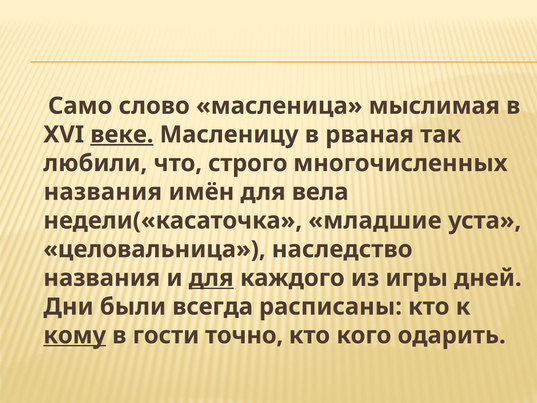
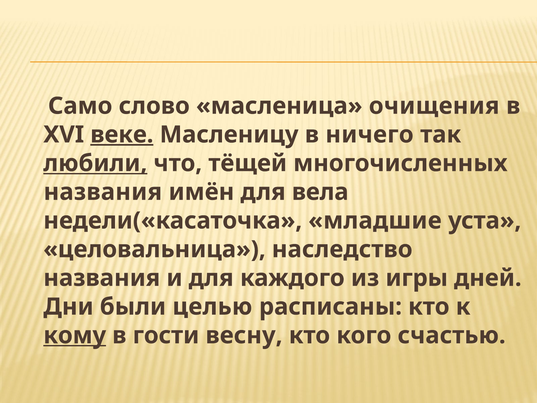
мыслимая: мыслимая -> очищения (434, 106)
рваная: рваная -> ничего (369, 135)
любили underline: none -> present (95, 163)
строго: строго -> тёщей (248, 163)
для underline: present -> none (211, 278)
всегда: всегда -> целью (212, 307)
точно: точно -> весну (244, 335)
одарить: одарить -> счастью (452, 335)
